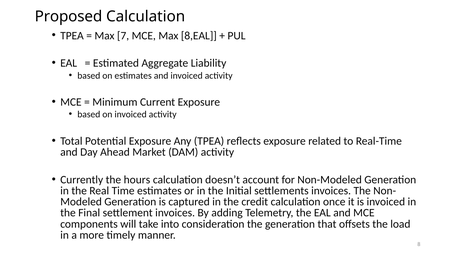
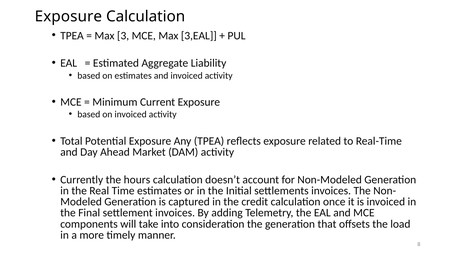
Proposed: Proposed -> Exposure (68, 17)
7: 7 -> 3 (123, 36)
8,EAL: 8,EAL -> 3,EAL (199, 36)
